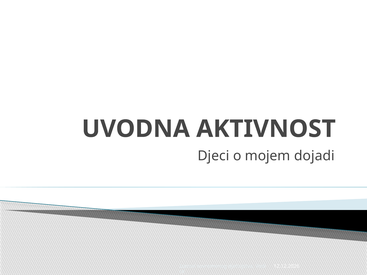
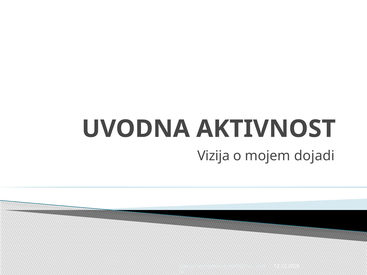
Djeci: Djeci -> Vizija (214, 156)
